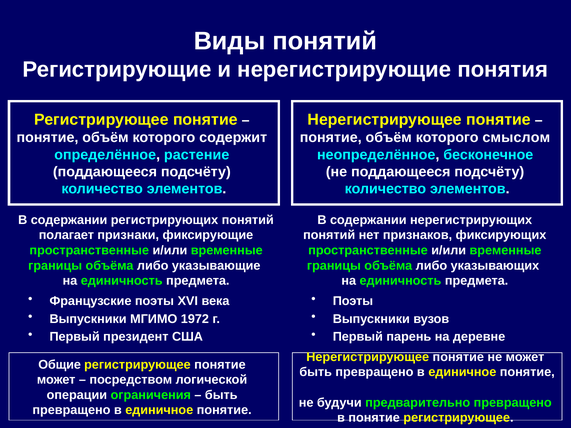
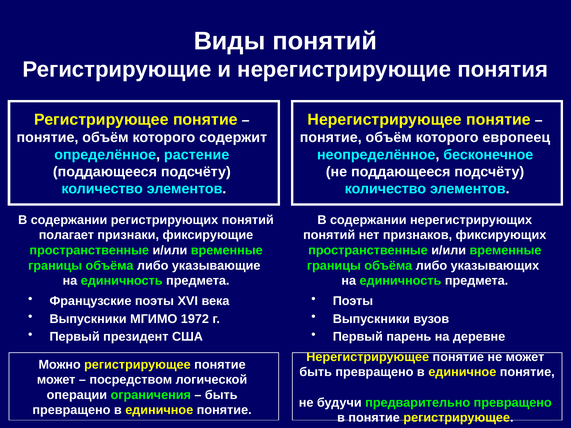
смыслом: смыслом -> европеец (516, 138)
Общие: Общие -> Можно (60, 365)
